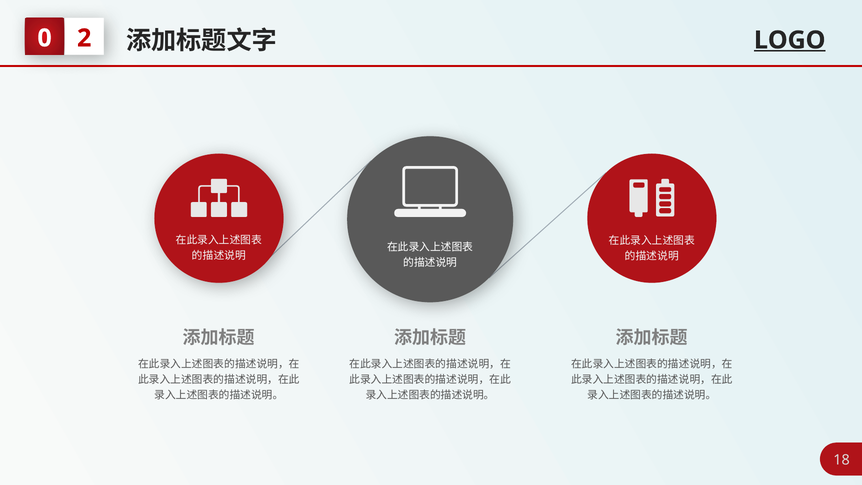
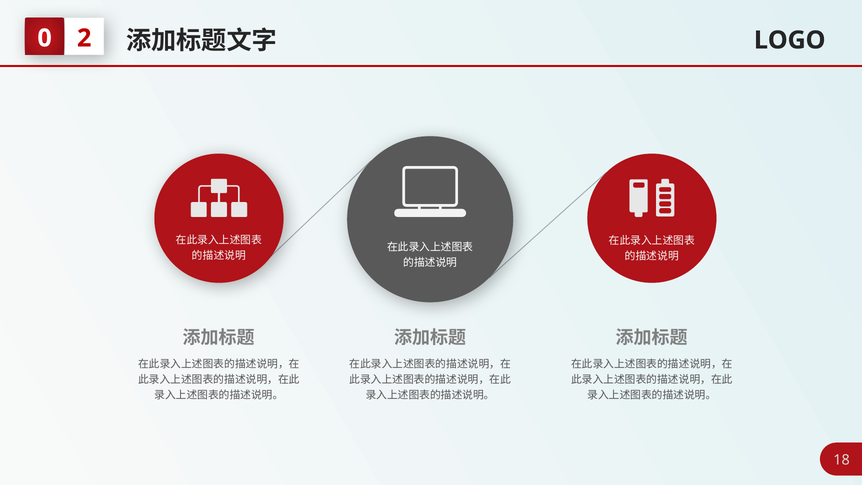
LOGO underline: present -> none (790, 40)
